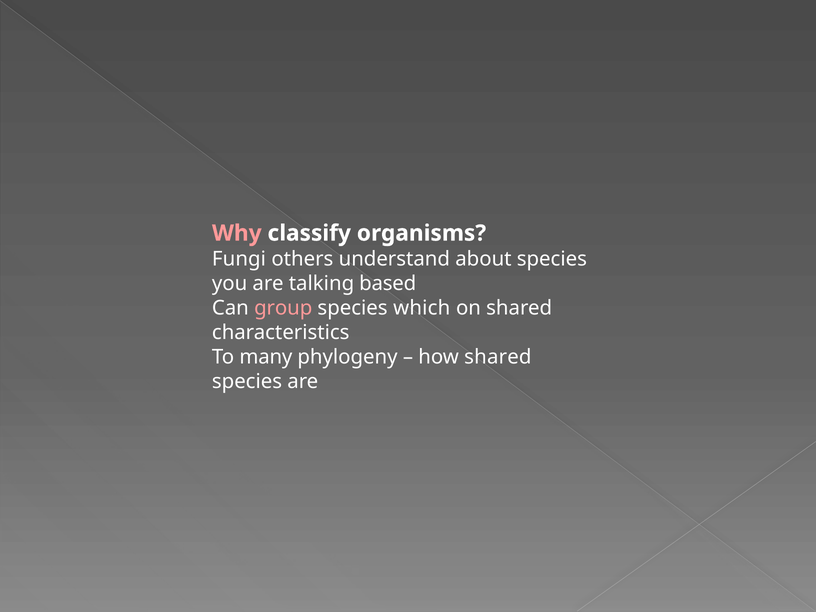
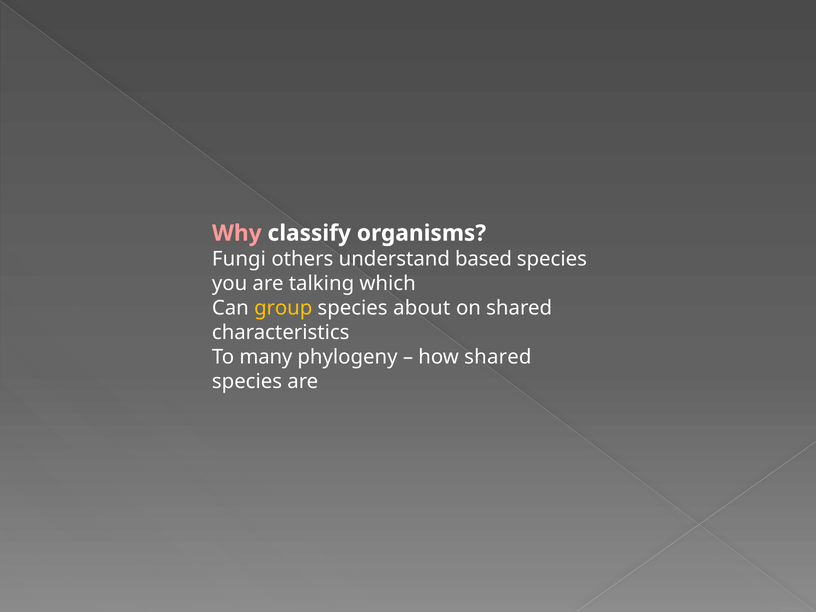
about: about -> based (484, 259)
based: based -> which (388, 283)
group colour: pink -> yellow (283, 308)
which: which -> about (422, 308)
